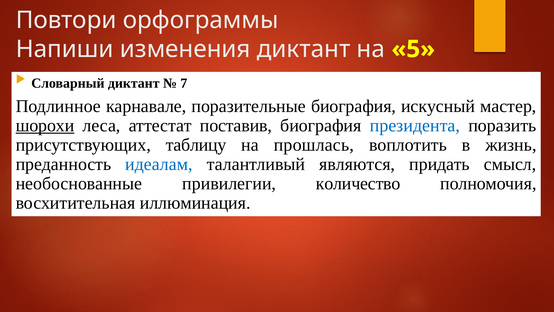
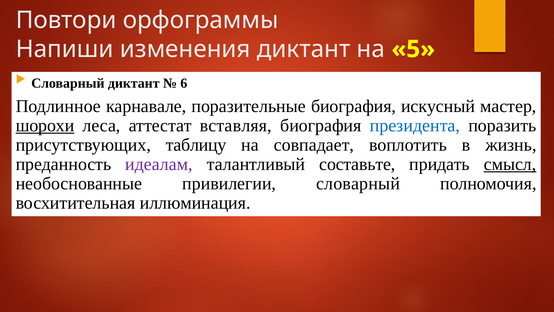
7: 7 -> 6 (184, 83)
поставив: поставив -> вставляя (236, 125)
прошлась: прошлась -> совпадает (314, 145)
идеалам colour: blue -> purple (159, 164)
являются: являются -> составьте (357, 164)
смысл underline: none -> present (510, 164)
привилегии количество: количество -> словарный (358, 183)
